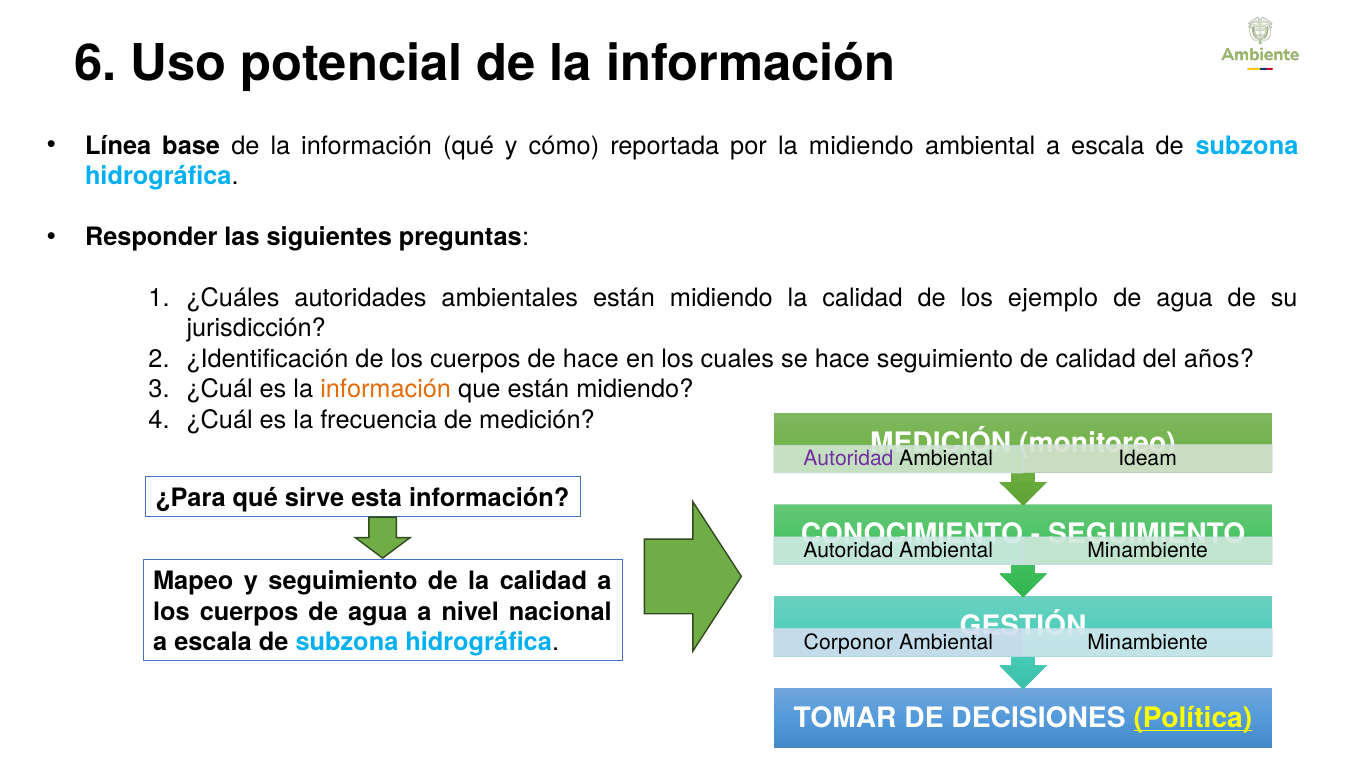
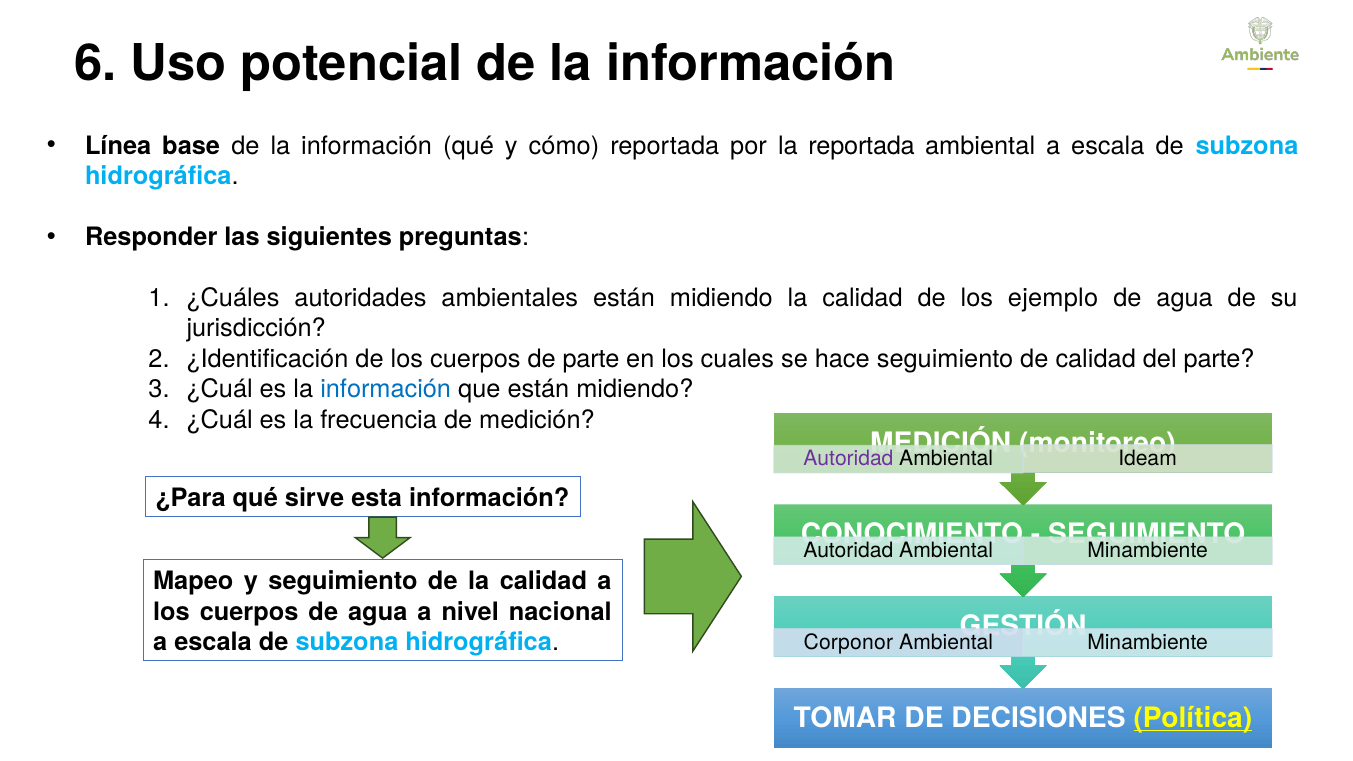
la midiendo: midiendo -> reportada (862, 146)
de hace: hace -> parte (591, 359)
del años: años -> parte (1219, 359)
información colour: orange -> blue (386, 390)
